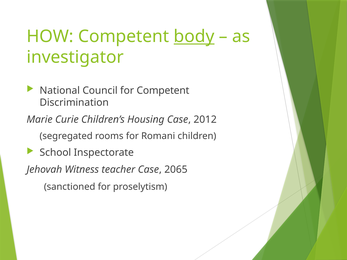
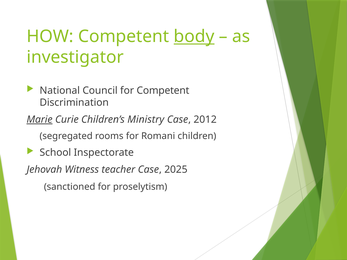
Marie underline: none -> present (40, 120)
Housing: Housing -> Ministry (146, 120)
2065: 2065 -> 2025 (176, 170)
